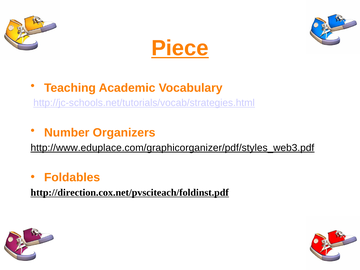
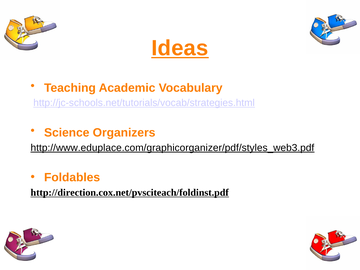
Piece: Piece -> Ideas (180, 48)
Number: Number -> Science (67, 133)
